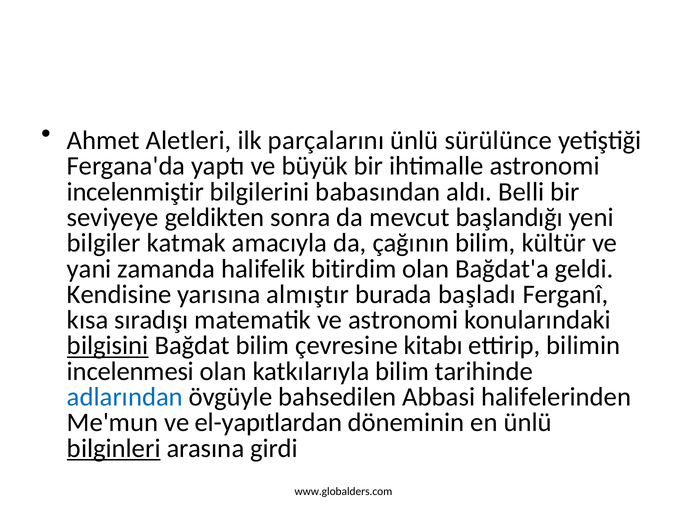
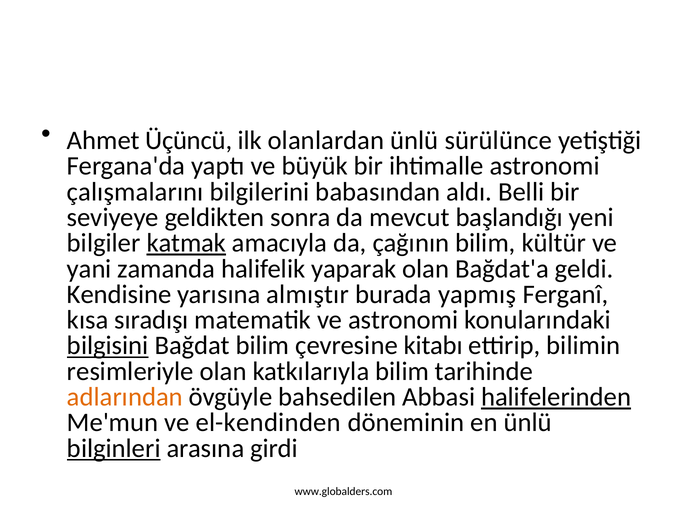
Aletleri: Aletleri -> Üçüncü (189, 141)
parçalarını: parçalarını -> olanlardan (326, 141)
incelenmiştir: incelenmiştir -> çalışmalarını (135, 192)
katmak underline: none -> present (186, 243)
bitirdim: bitirdim -> yaparak (354, 269)
başladı: başladı -> yapmış (477, 295)
incelenmesi: incelenmesi -> resimleriyle (130, 372)
adlarından colour: blue -> orange (125, 397)
halifelerinden underline: none -> present (556, 397)
el-yapıtlardan: el-yapıtlardan -> el-kendinden (268, 423)
